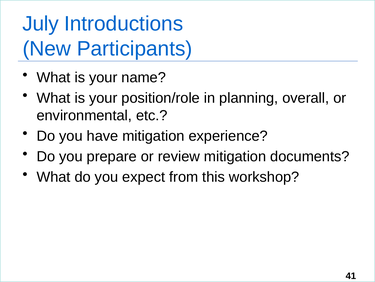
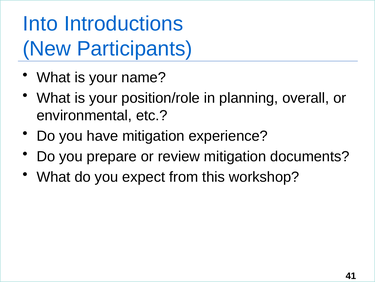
July: July -> Into (40, 24)
